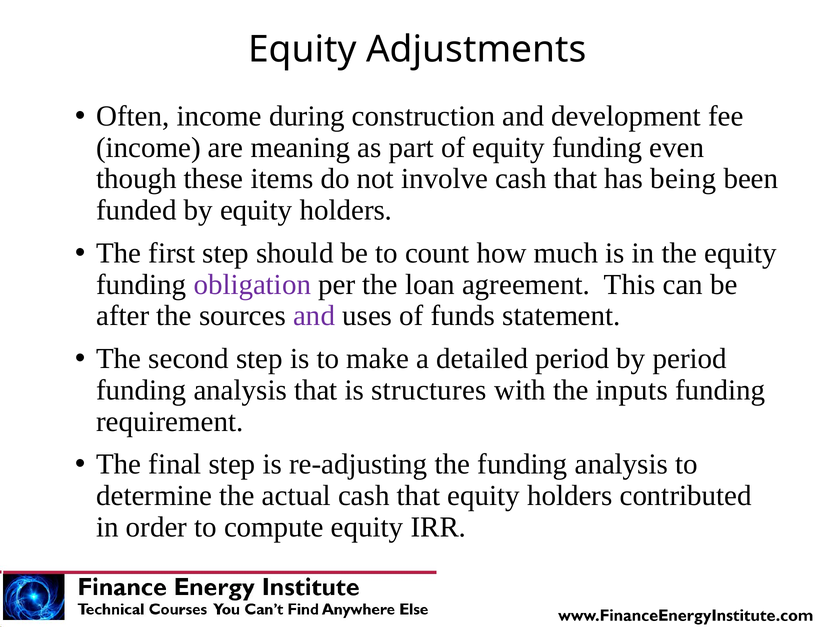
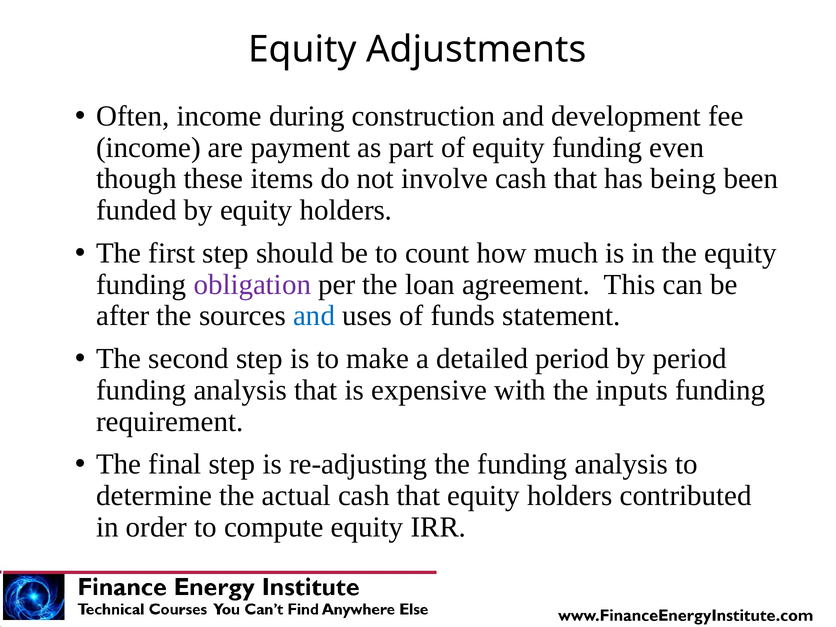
meaning: meaning -> payment (300, 148)
and colour: purple -> blue (314, 316)
structures: structures -> expensive (429, 390)
